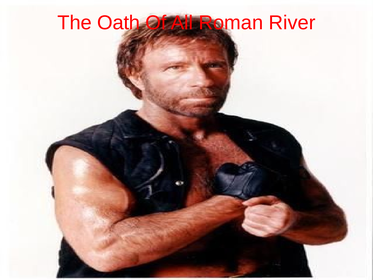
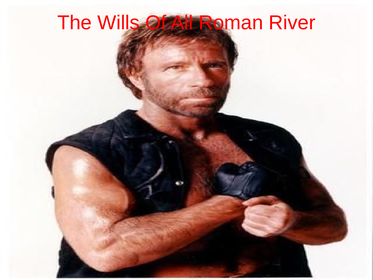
Oath: Oath -> Wills (119, 23)
